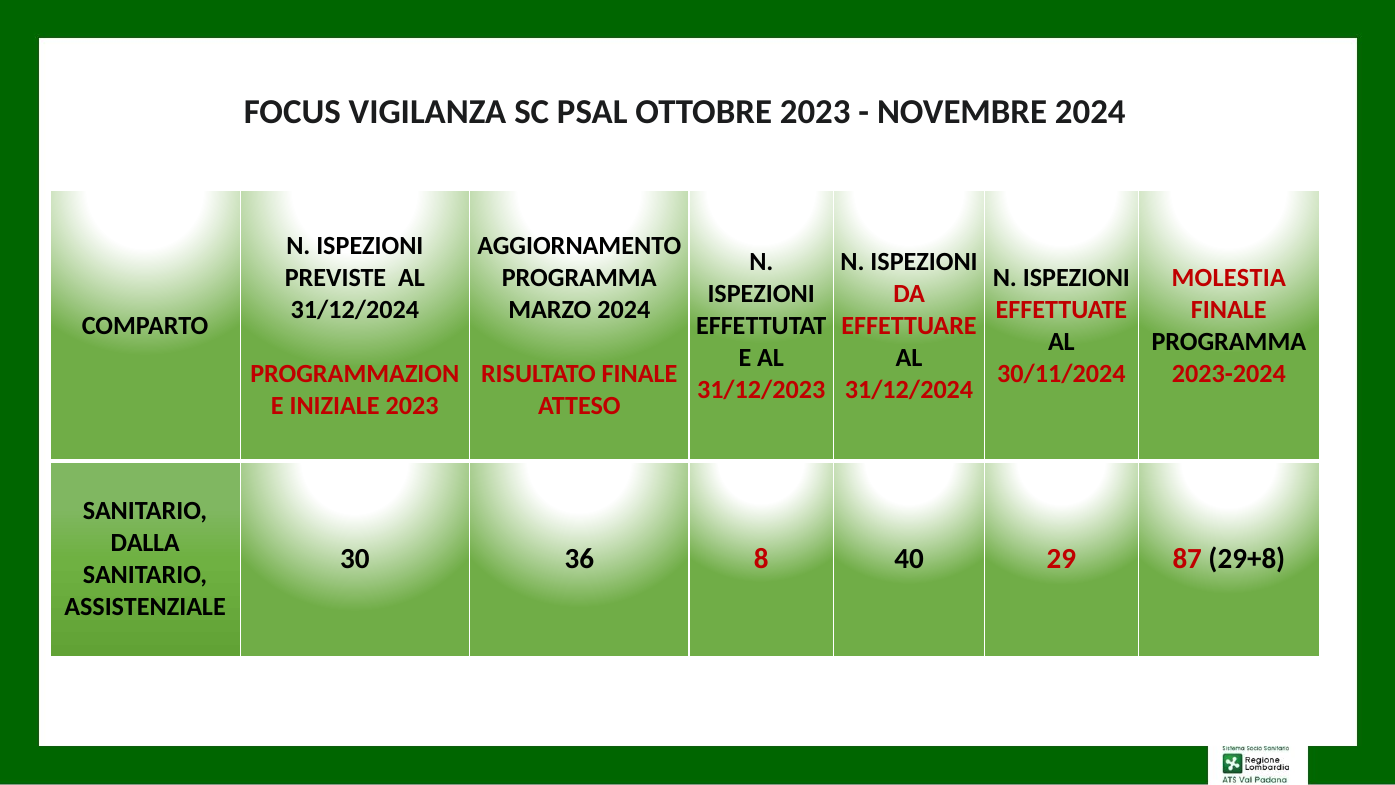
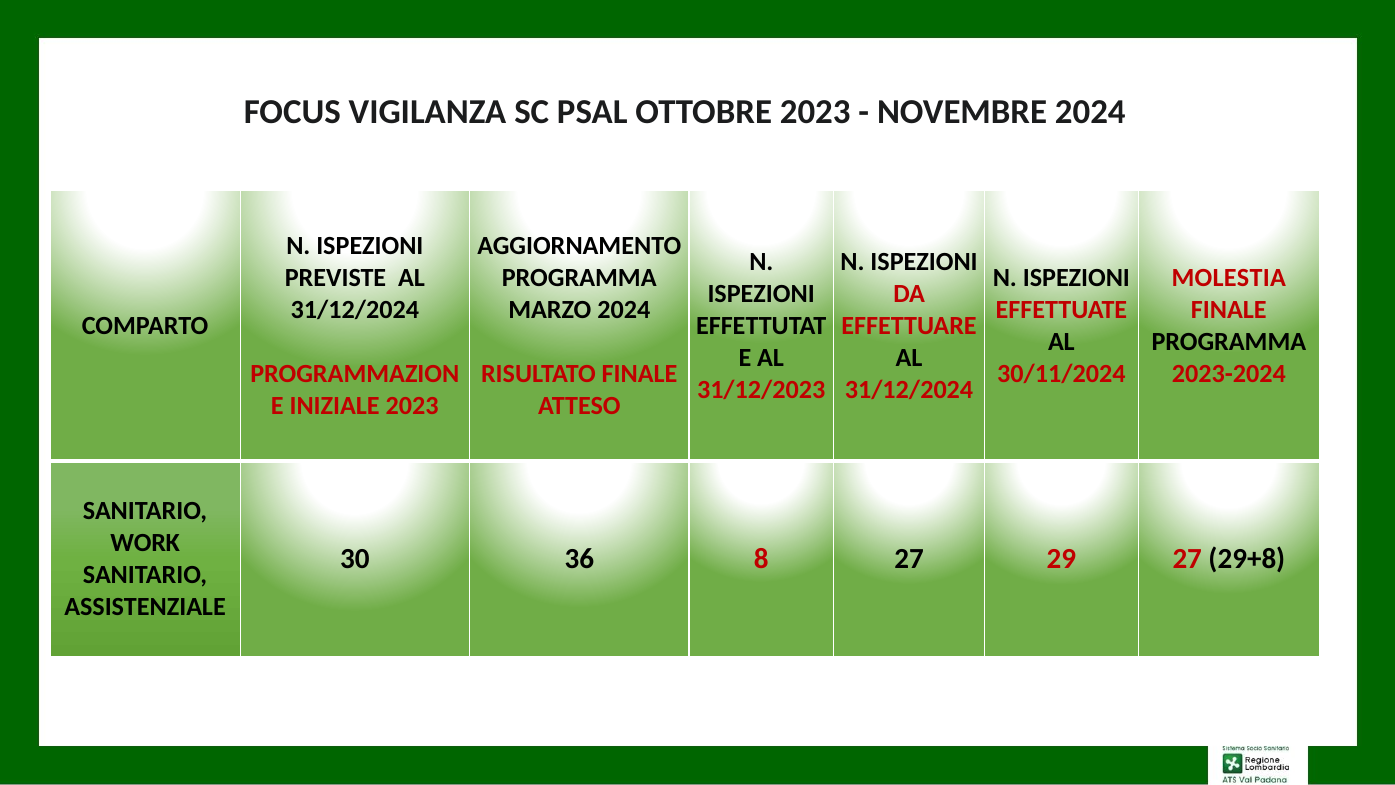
DALLA: DALLA -> WORK (145, 543)
8 40: 40 -> 27 (909, 559)
29 87: 87 -> 27 (1187, 559)
